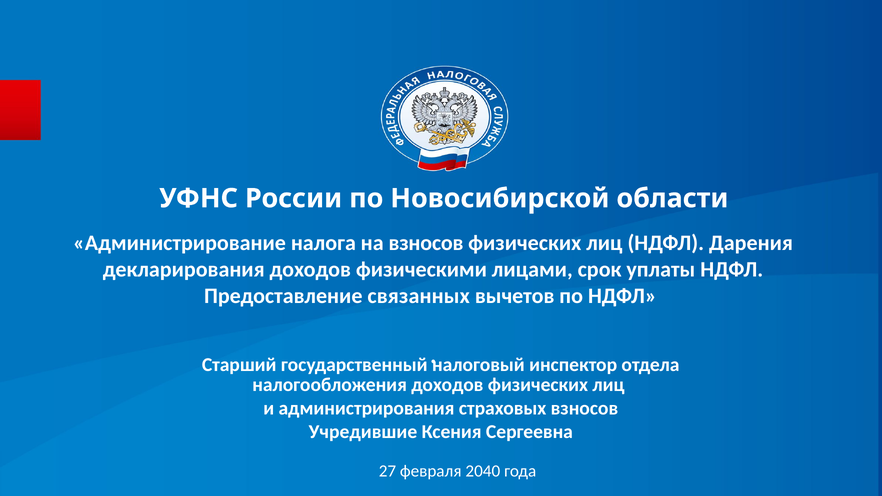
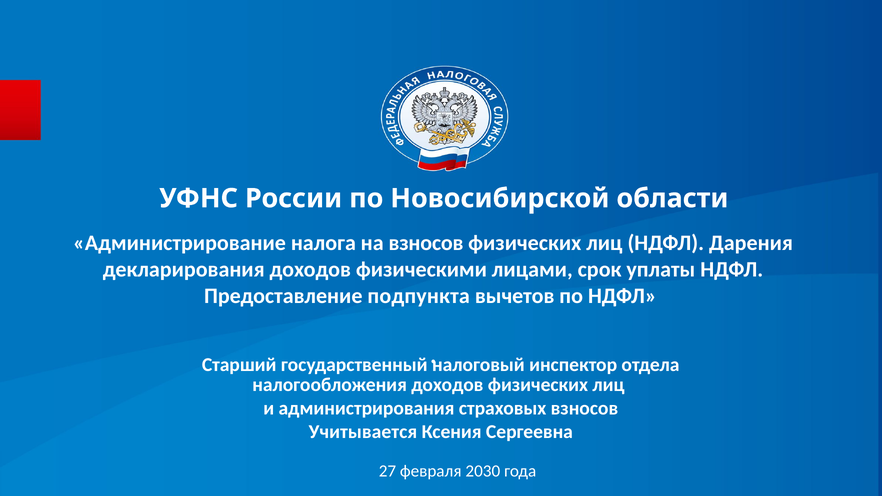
связанных: связанных -> подпункта (419, 296)
Учредившие: Учредившие -> Учитывается (363, 432)
2040: 2040 -> 2030 (483, 471)
